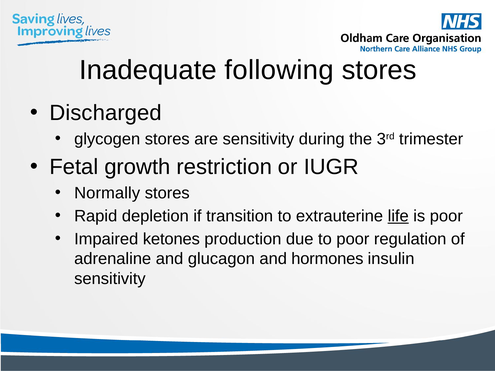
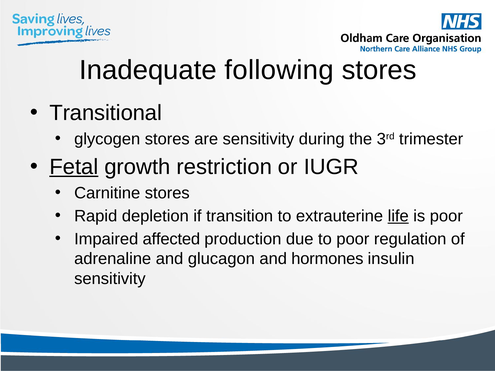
Discharged: Discharged -> Transitional (106, 113)
Fetal underline: none -> present (74, 167)
Normally: Normally -> Carnitine (107, 193)
ketones: ketones -> affected (171, 239)
